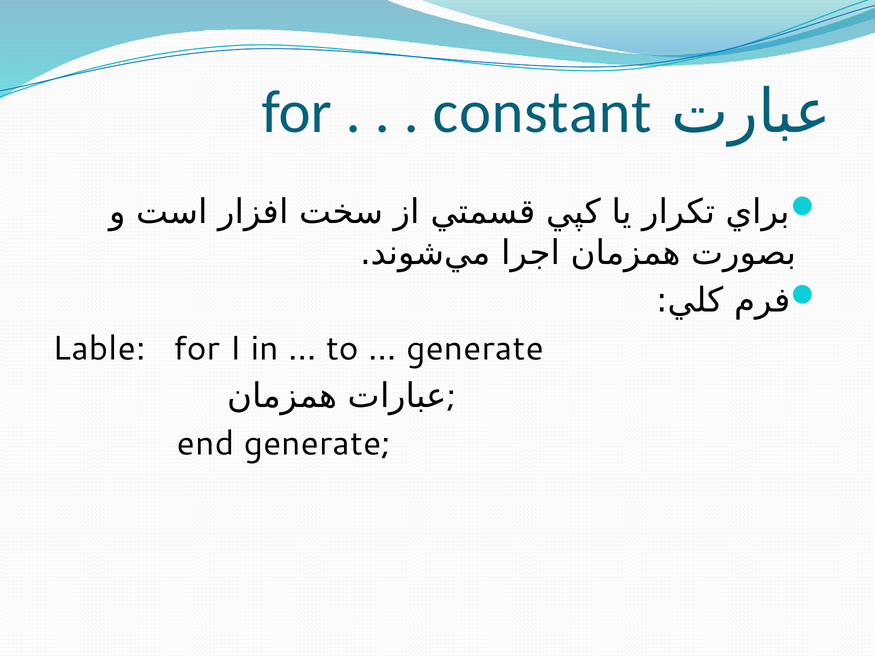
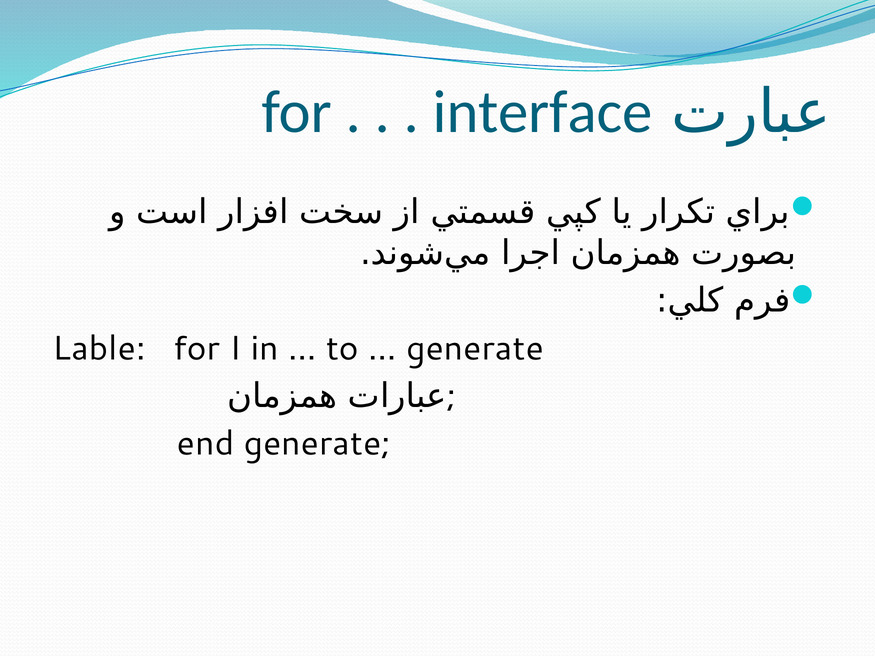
constant: constant -> interface (543, 112)
